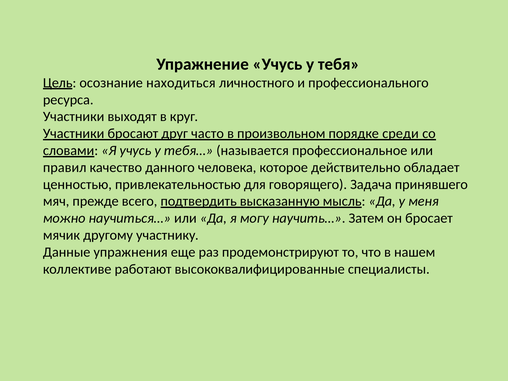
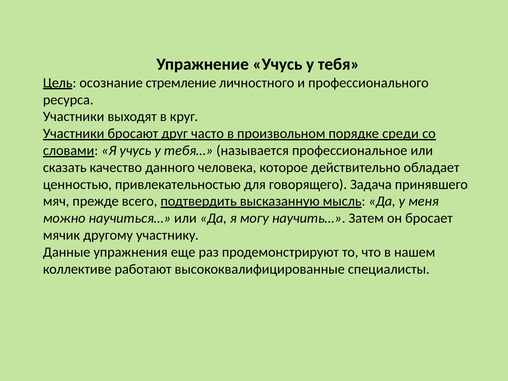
находиться: находиться -> стремление (181, 83)
правил: правил -> сказать (65, 167)
